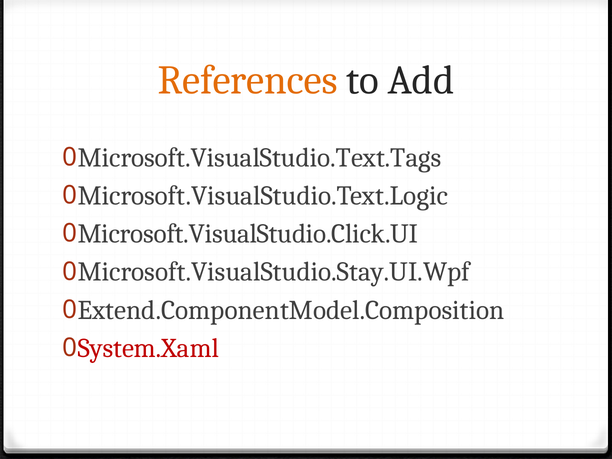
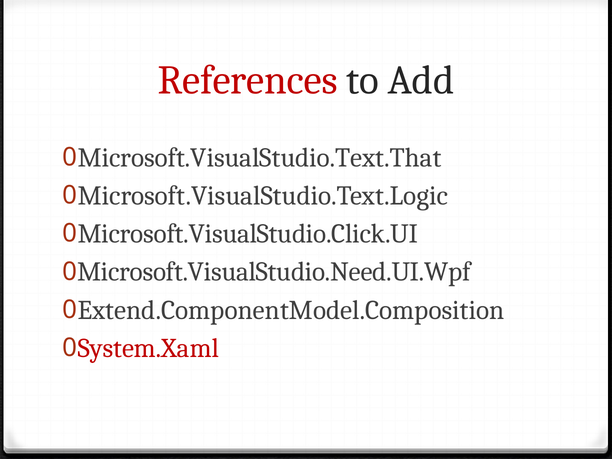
References colour: orange -> red (248, 80)
Microsoft.VisualStudio.Text.Tags: Microsoft.VisualStudio.Text.Tags -> Microsoft.VisualStudio.Text.That (259, 158)
Microsoft.VisualStudio.Stay.UI.Wpf: Microsoft.VisualStudio.Stay.UI.Wpf -> Microsoft.VisualStudio.Need.UI.Wpf (274, 272)
